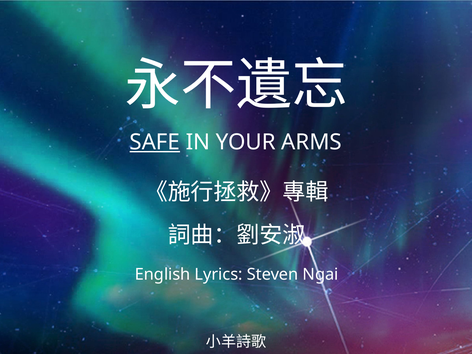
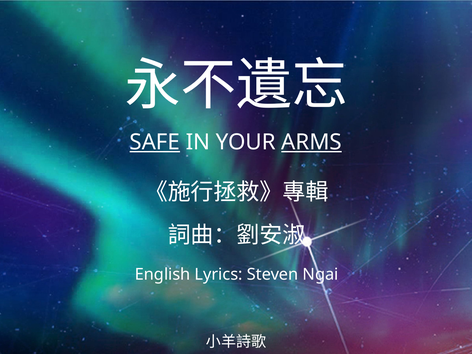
ARMS underline: none -> present (312, 142)
